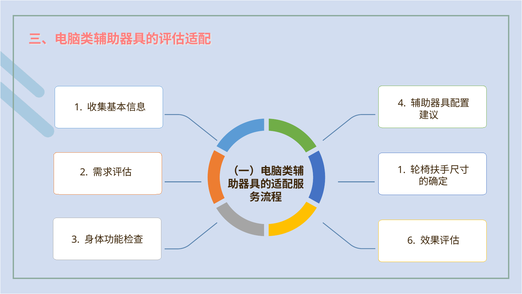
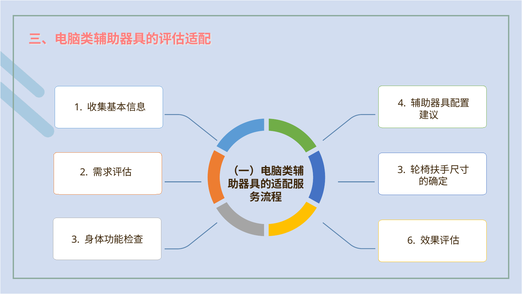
1: 1 -> 3 (402, 170)
